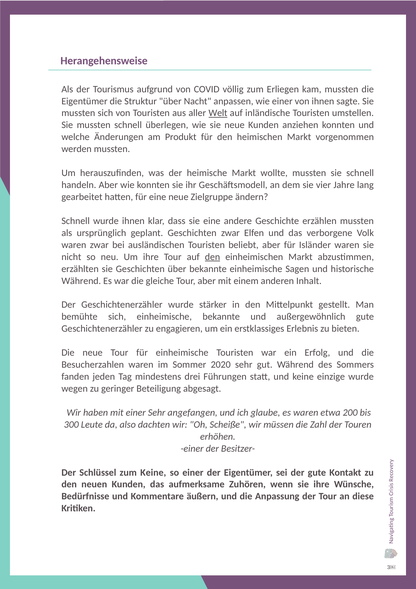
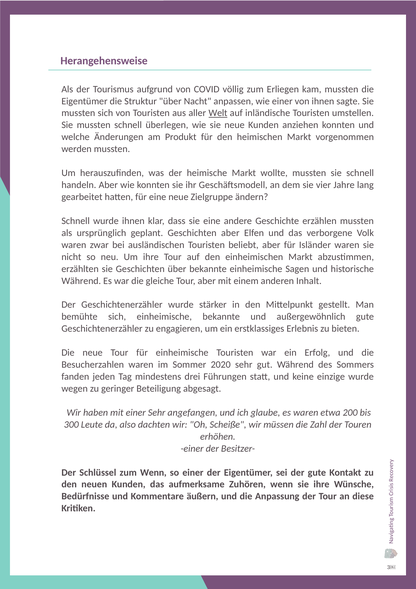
Geschichten zwar: zwar -> aber (230, 233)
den underline: present -> none (212, 257)
zum Keine: Keine -> Wenn (153, 472)
